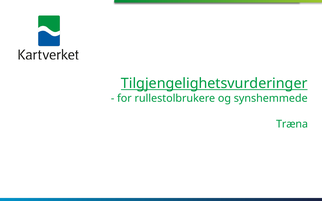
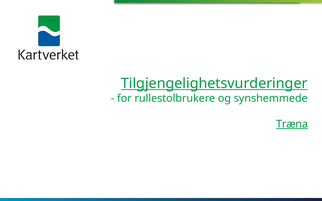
Træna underline: none -> present (292, 124)
